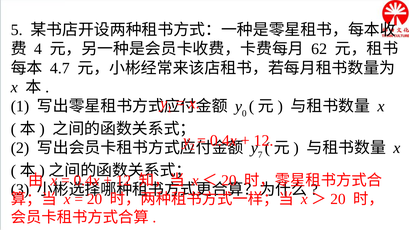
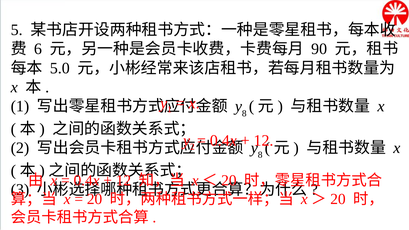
4: 4 -> 6 (38, 49)
62: 62 -> 90 (319, 49)
4.7: 4.7 -> 5.0 (60, 68)
0: 0 -> 8 (244, 113)
7: 7 -> 8 (260, 155)
